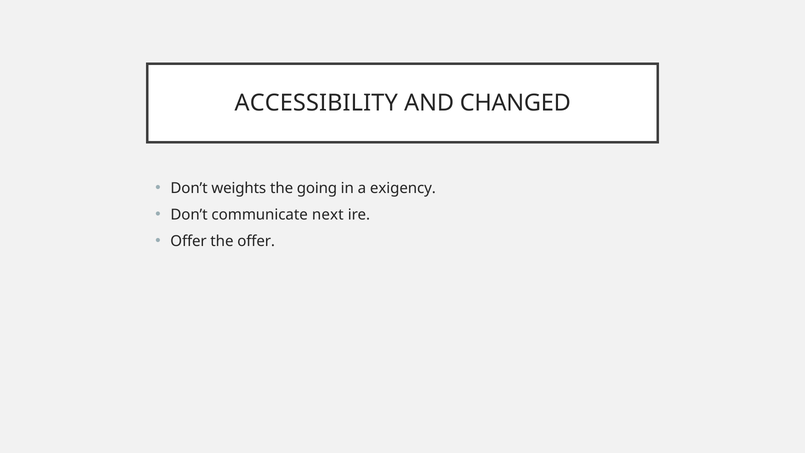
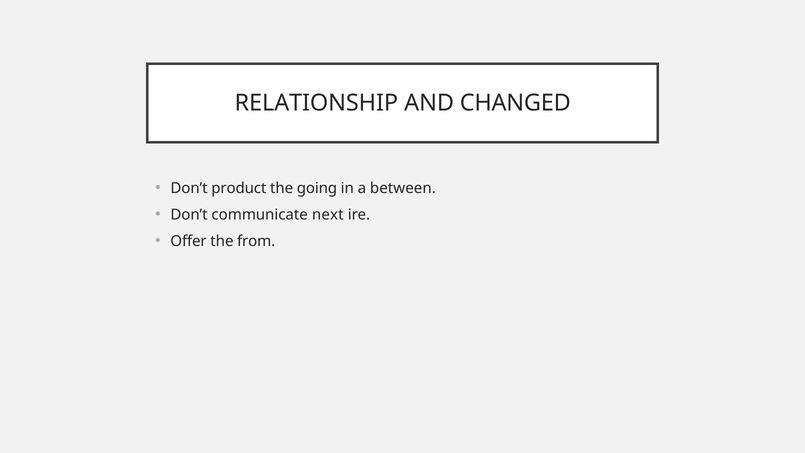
ACCESSIBILITY: ACCESSIBILITY -> RELATIONSHIP (316, 103)
weights: weights -> product (239, 188)
exigency: exigency -> between (403, 188)
the offer: offer -> from (256, 241)
